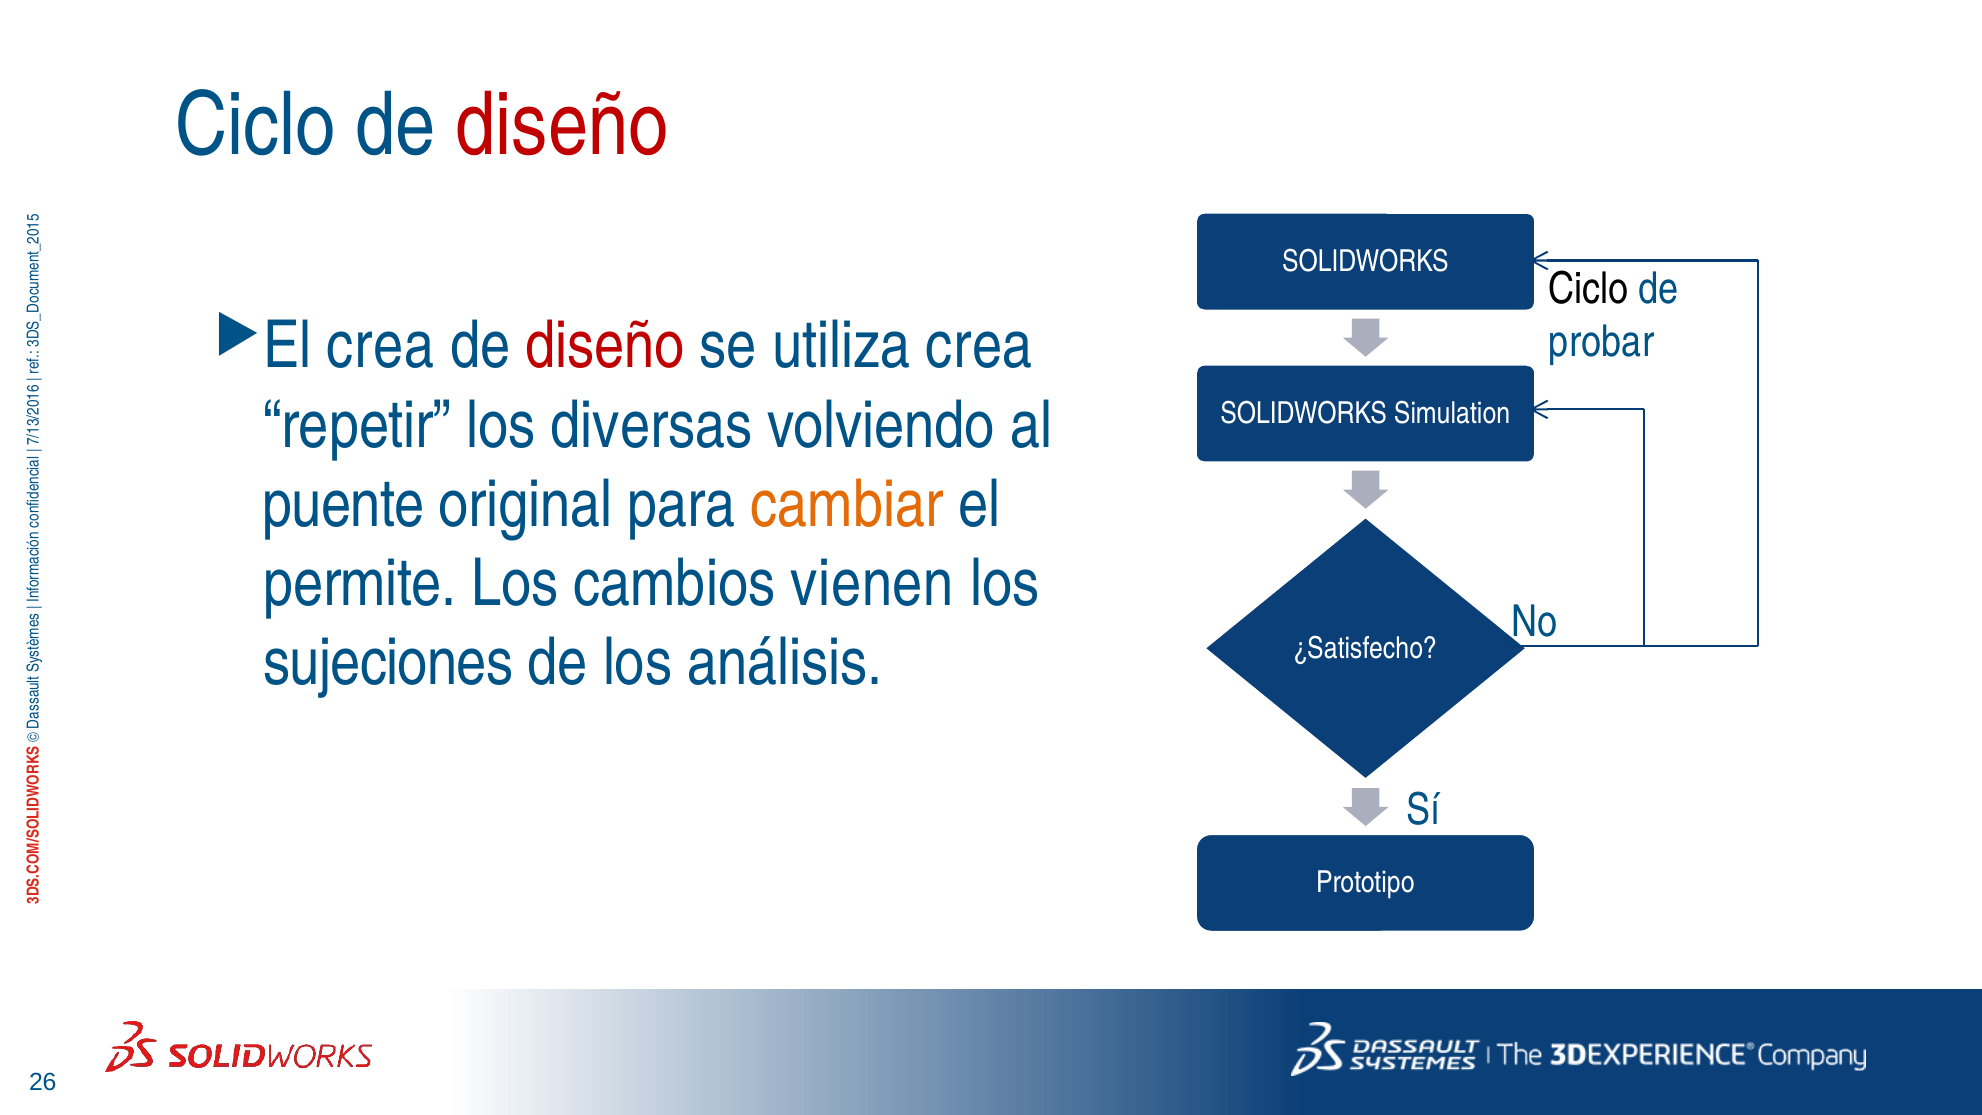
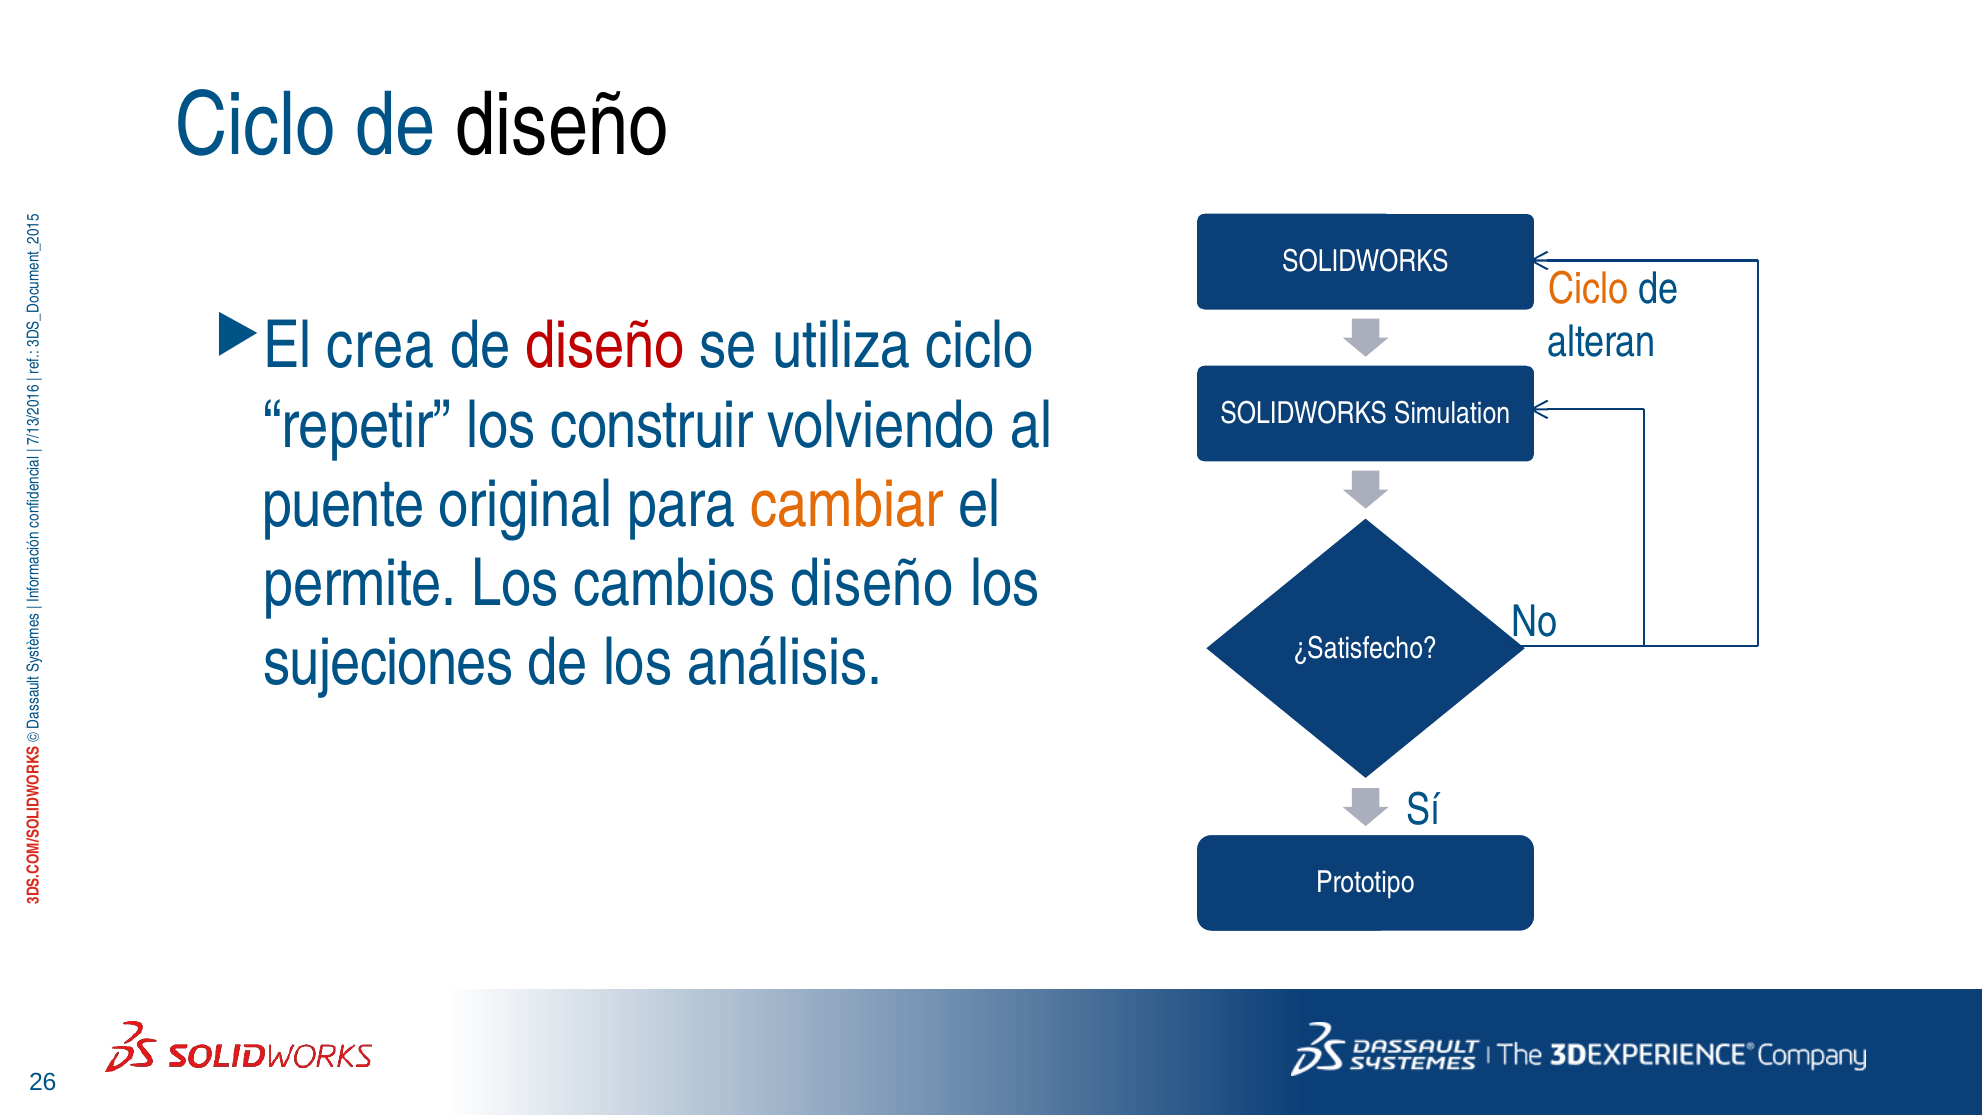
diseño colour: red -> black (562, 125)
Ciclo colour: black -> orange (1589, 289)
utiliza crea: crea -> ciclo (980, 346)
probar: probar -> alteran (1602, 341)
diversas: diversas -> construir (652, 425)
cambios vienen: vienen -> diseño (872, 584)
